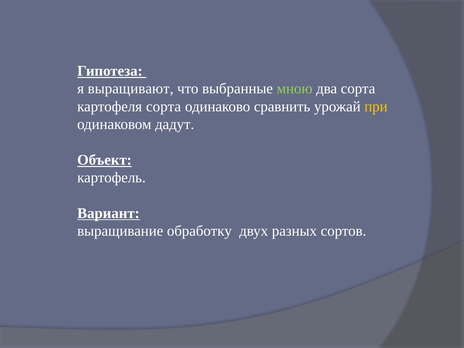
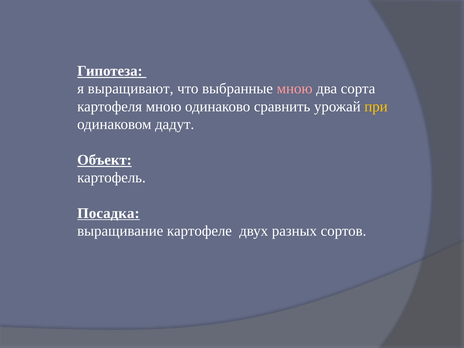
мною colour: light green -> pink (295, 89)
картофеля сорта: сорта -> мною (164, 107)
Вариант: Вариант -> Посадка (108, 213)
обработку: обработку -> картофеле (199, 231)
